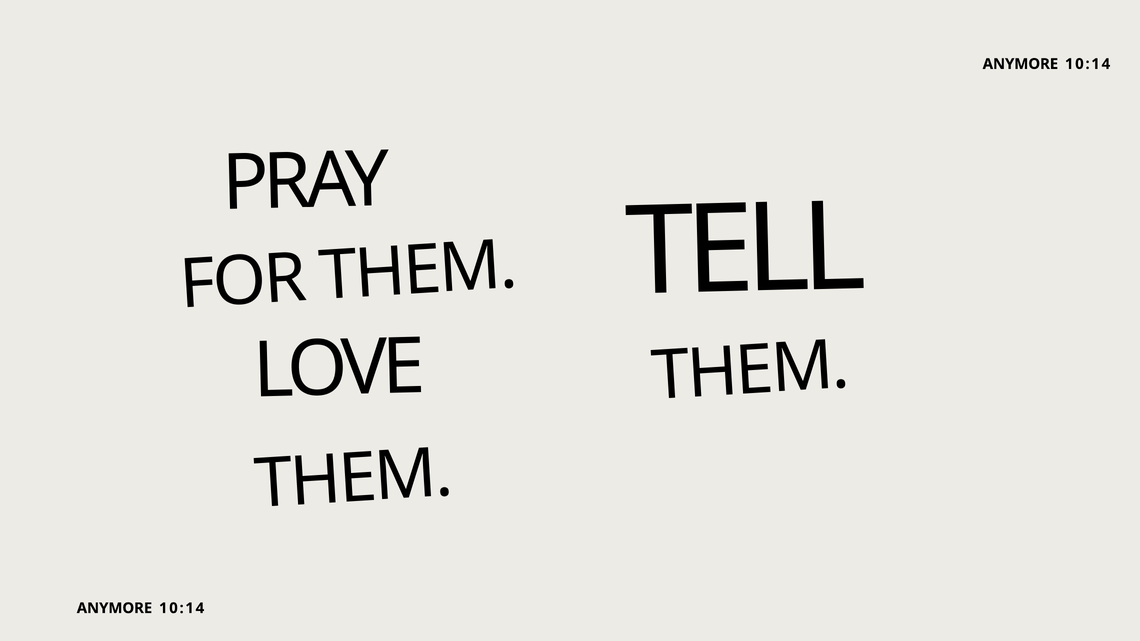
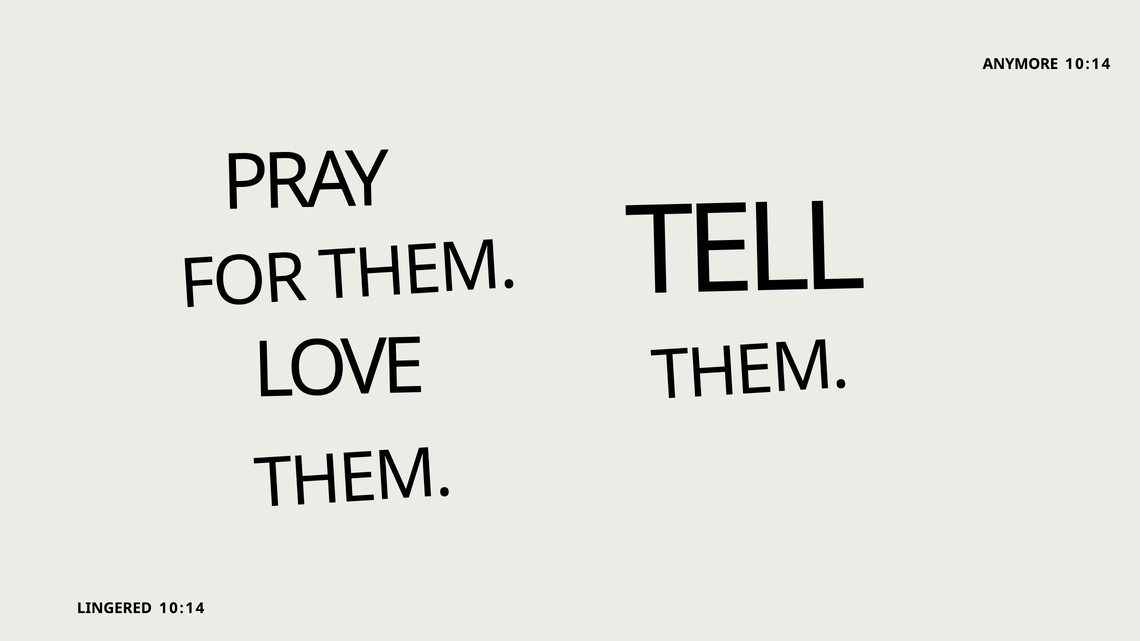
ANYMORE: ANYMORE -> LINGERED (114, 608)
